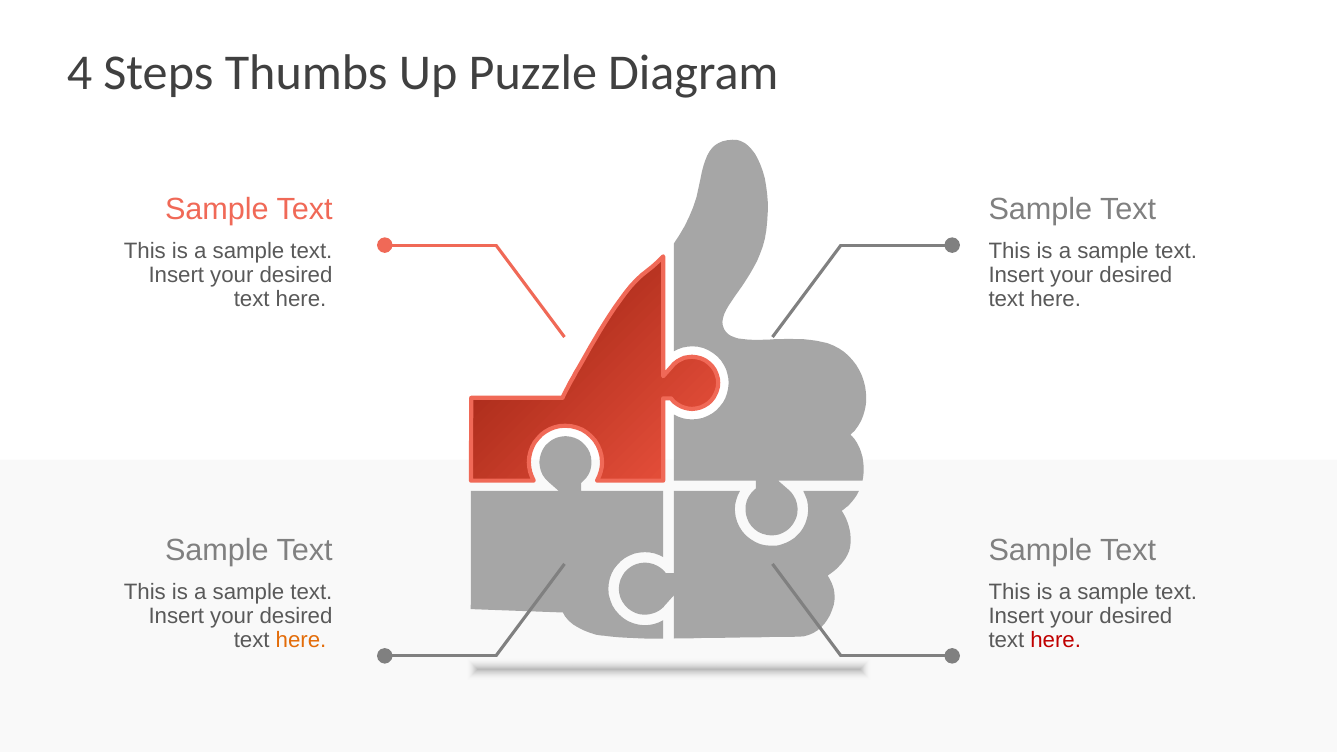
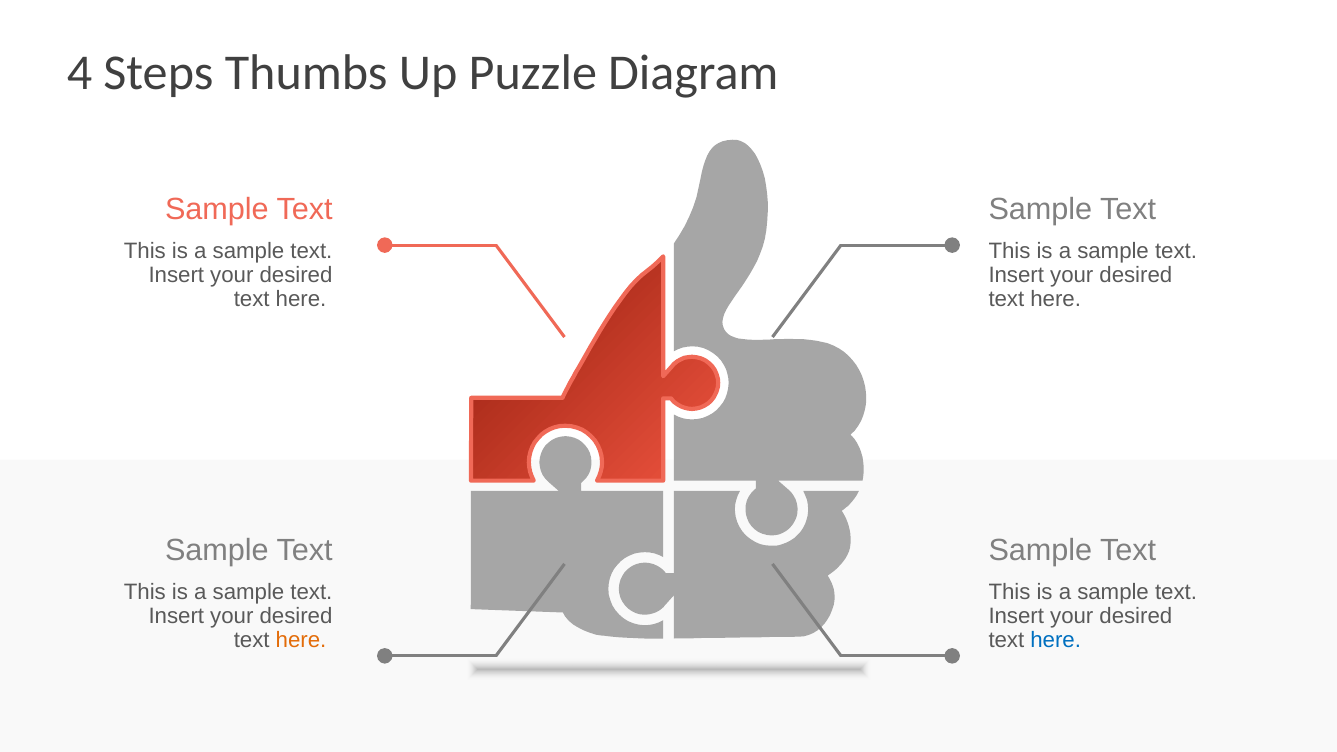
here colour: red -> blue (1056, 641)
